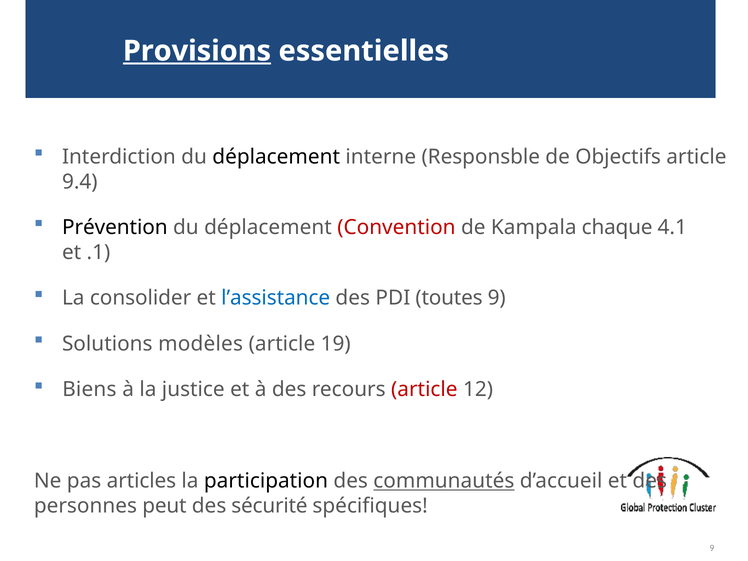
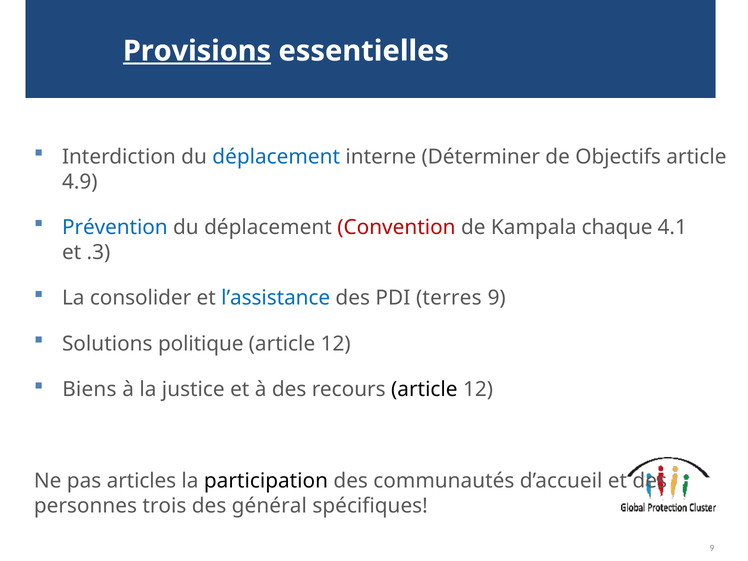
déplacement colour: black -> blue (276, 157)
Responsble: Responsble -> Déterminer (481, 157)
9.4: 9.4 -> 4.9 (80, 182)
Prévention colour: black -> blue (115, 227)
.1: .1 -> .3 (98, 252)
toutes: toutes -> terres (449, 298)
modèles: modèles -> politique (201, 344)
19: 19 -> 12 (336, 344)
article colour: red -> black (424, 390)
communautés underline: present -> none (444, 481)
peut: peut -> trois (164, 506)
sécurité: sécurité -> général (269, 506)
